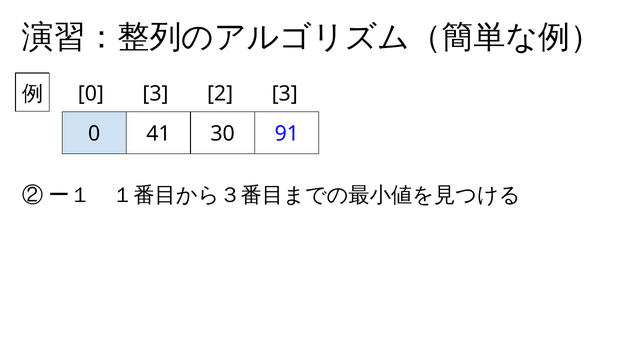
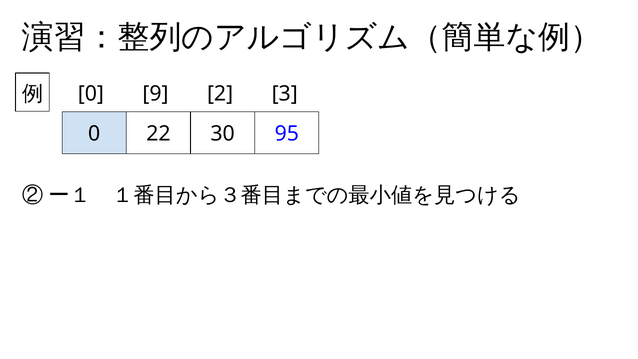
0 3: 3 -> 9 (156, 94)
41: 41 -> 22 (158, 134)
91: 91 -> 95 (287, 134)
